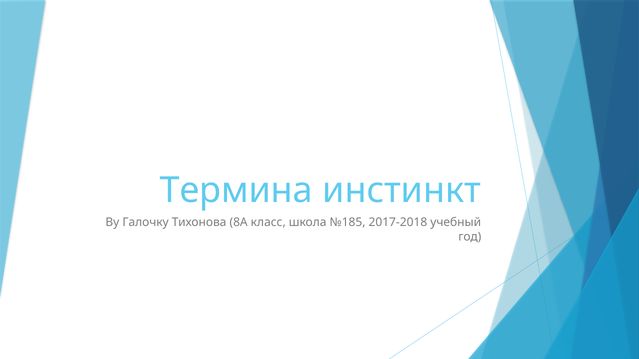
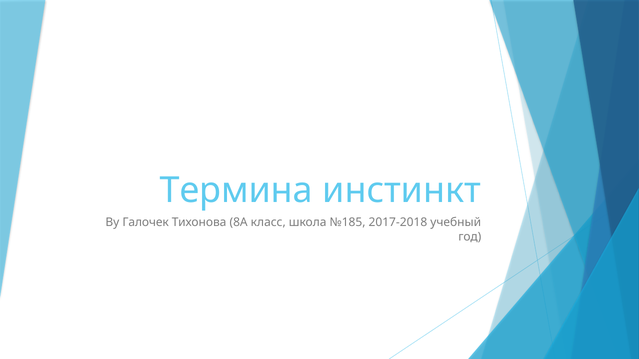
Галочку: Галочку -> Галочек (146, 223)
